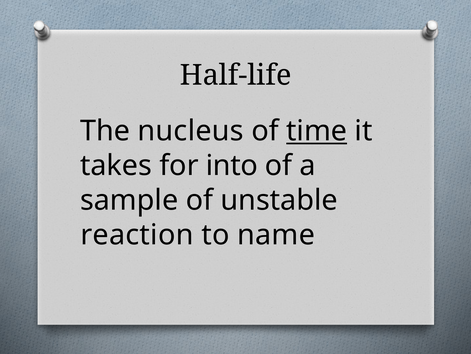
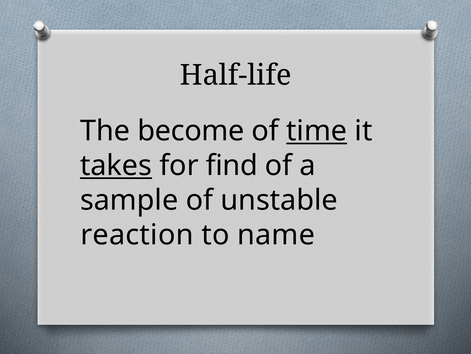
nucleus: nucleus -> become (191, 131)
takes underline: none -> present (116, 165)
into: into -> find (232, 165)
